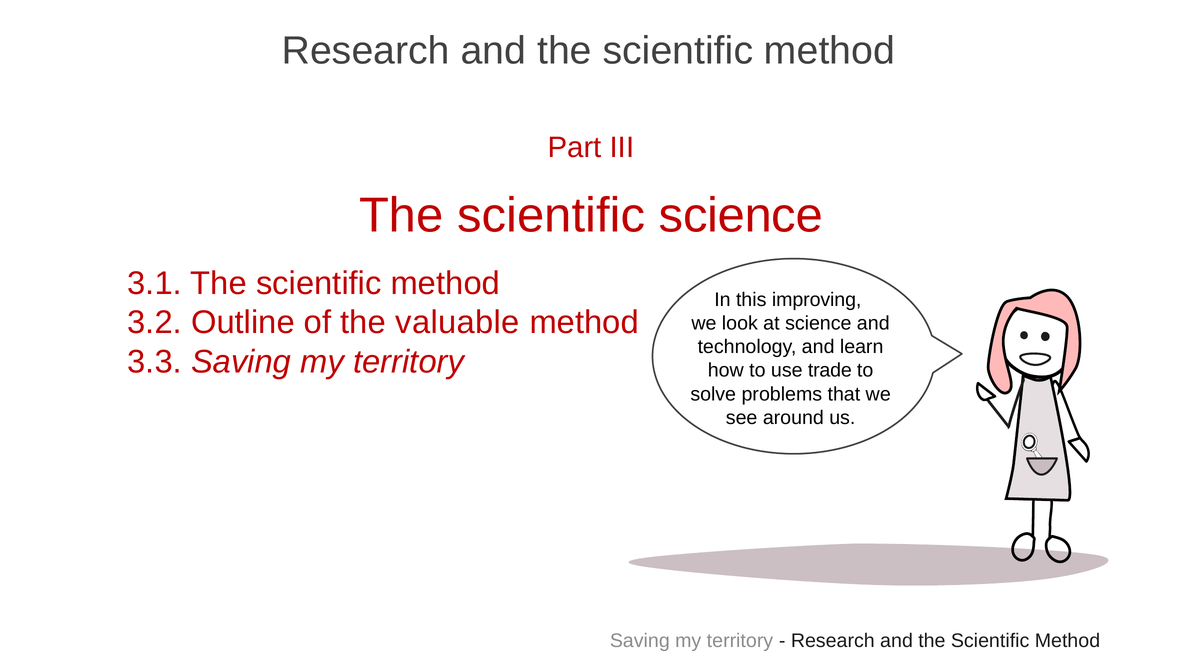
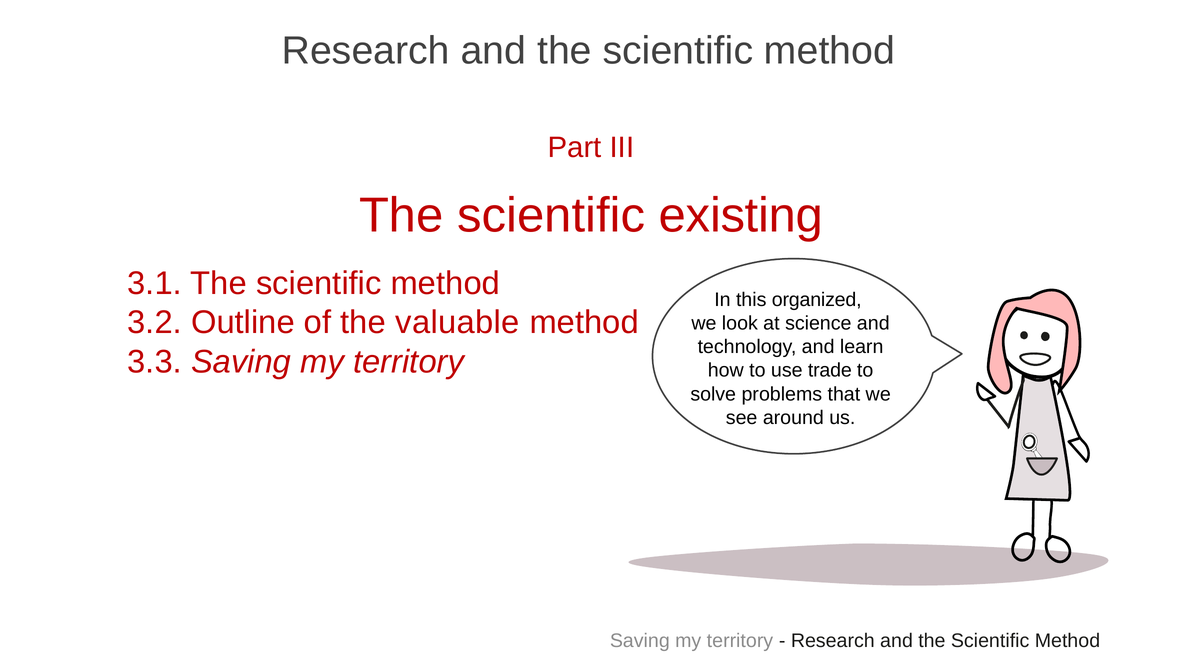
scientific science: science -> existing (741, 216)
improving: improving -> organized (817, 300)
